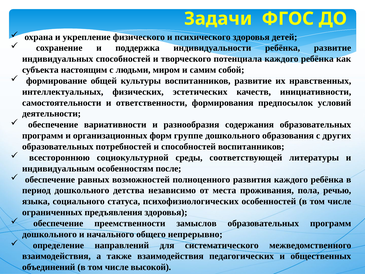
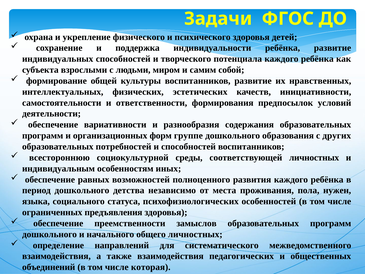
настоящим: настоящим -> взрослыми (84, 70)
соответствующей литературы: литературы -> личностных (314, 157)
после: после -> иных (168, 168)
речью: речью -> нужен (337, 190)
общего непрерывно: непрерывно -> личностных (195, 234)
высокой: высокой -> которая (151, 267)
